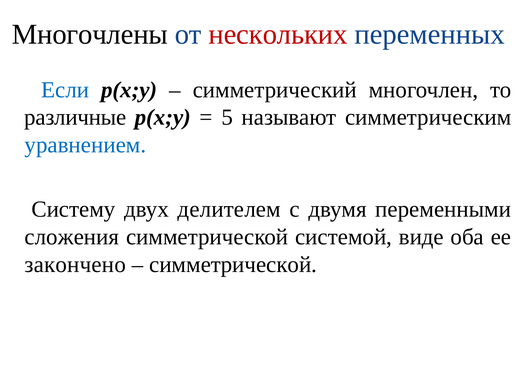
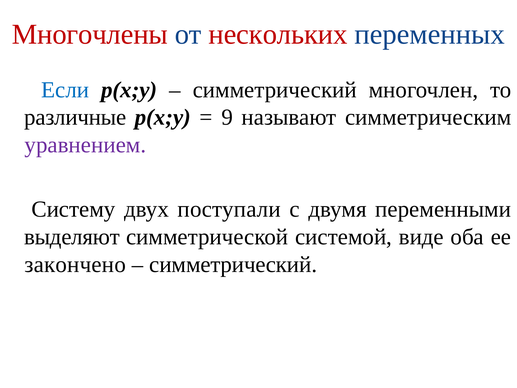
Многочлены colour: black -> red (90, 34)
5: 5 -> 9 (227, 117)
уравнением colour: blue -> purple (85, 145)
делителем: делителем -> поступали (229, 209)
сложения: сложения -> выделяют (72, 237)
симметрической: симметрической -> симметрический (233, 264)
